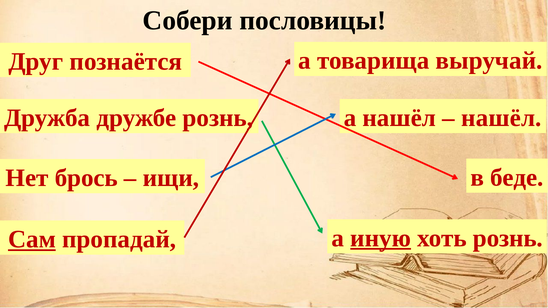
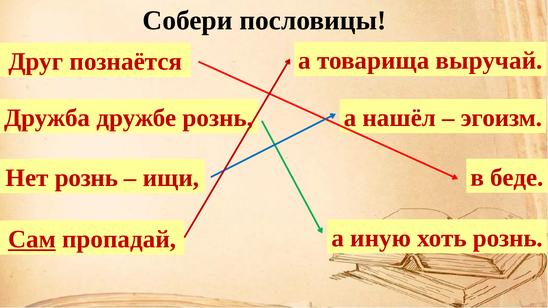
нашёл: нашёл -> эгоизм (501, 118)
Нет брось: брось -> рознь (86, 178)
иную underline: present -> none (381, 238)
